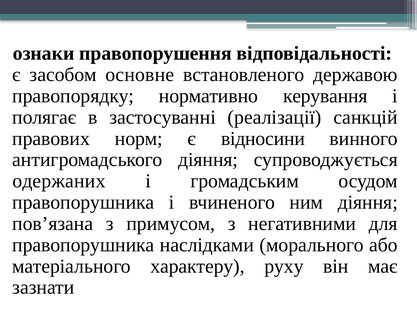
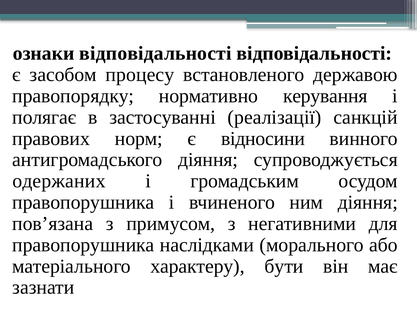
ознаки правопорушення: правопорушення -> відповідальності (155, 53)
основне: основне -> процесу (140, 75)
руху: руху -> бути (284, 266)
